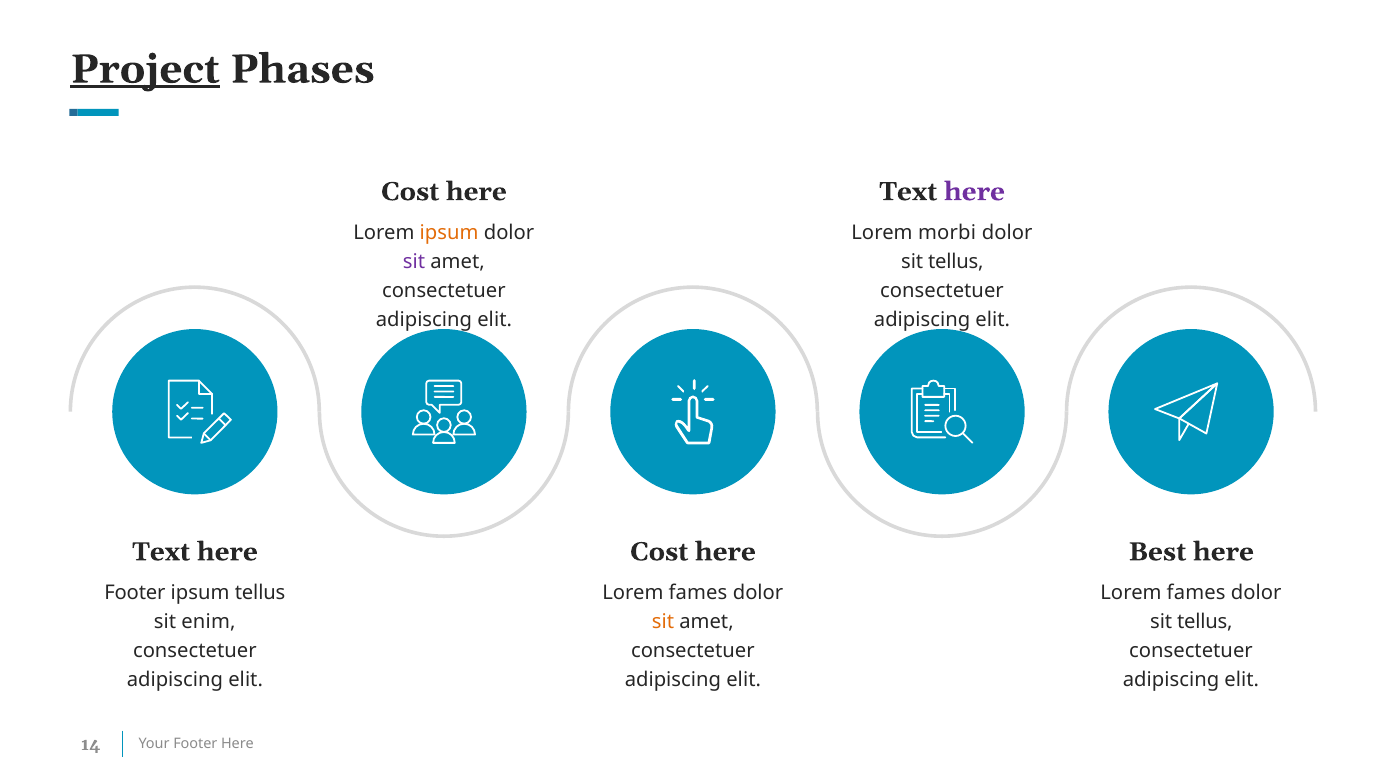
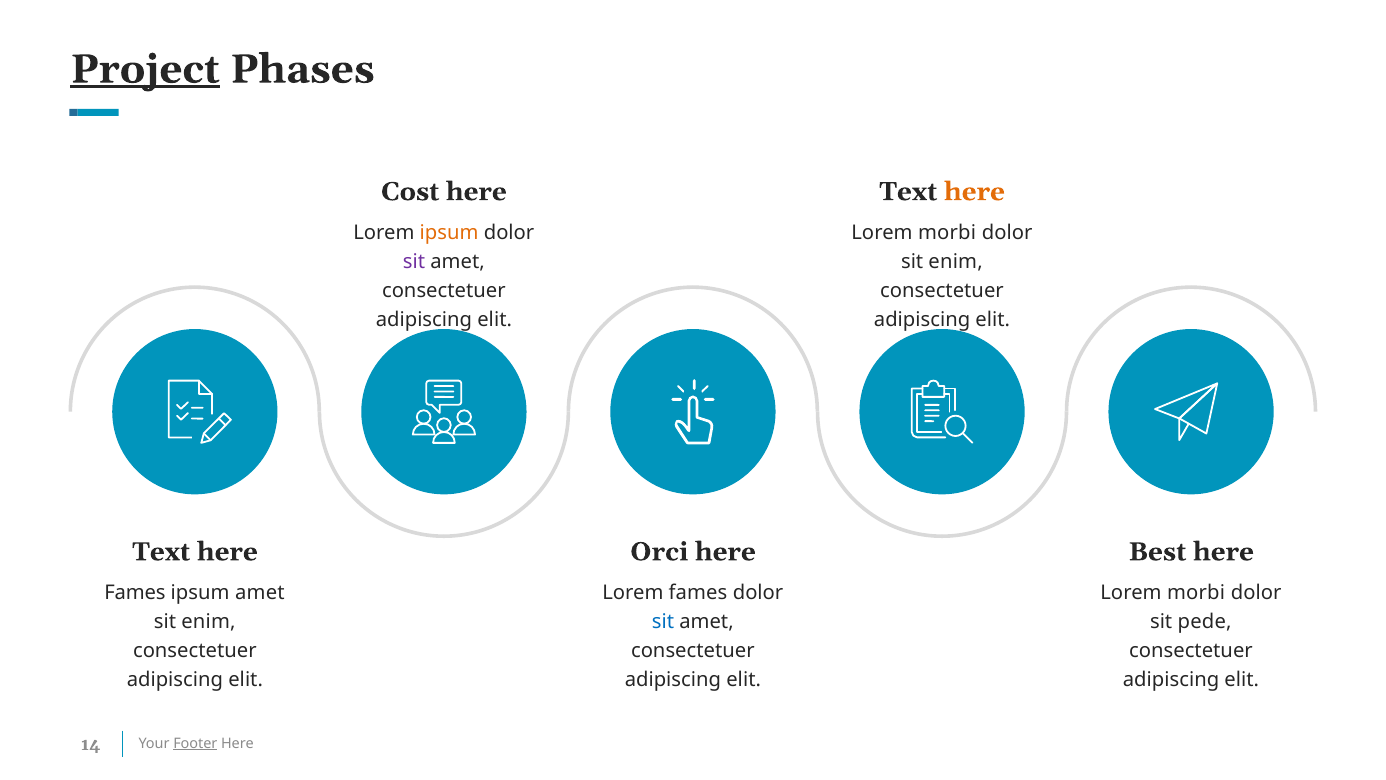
here colour: purple -> orange (974, 192)
tellus: tellus -> enim (956, 261)
Cost: Cost -> Orci (659, 551)
Footer: Footer -> Fames (135, 592)
ipsum tellus: tellus -> amet (260, 592)
fames: fames -> morbi (1196, 592)
sit colour: orange -> blue (663, 621)
tellus: tellus -> pede (1205, 621)
Footer underline: none -> present (195, 743)
